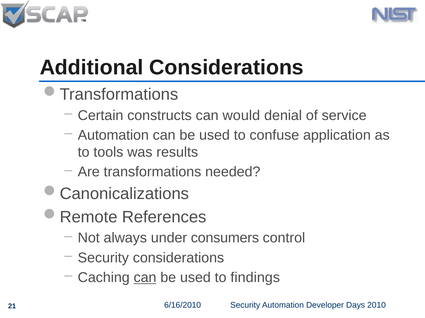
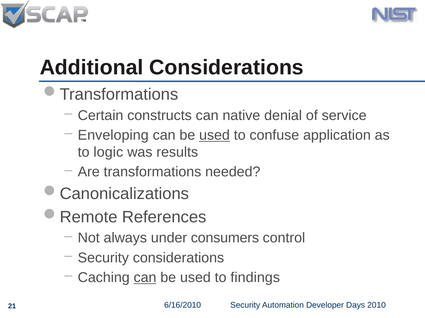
would: would -> native (241, 116)
Automation: Automation -> Enveloping (113, 136)
used underline: none -> present (215, 136)
tools: tools -> logic (108, 153)
